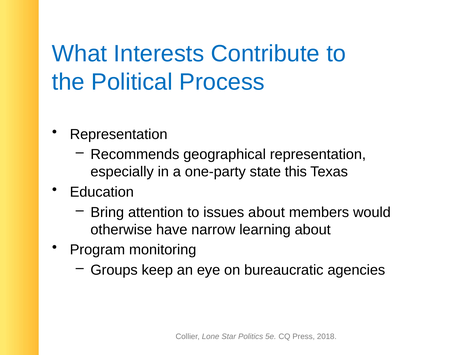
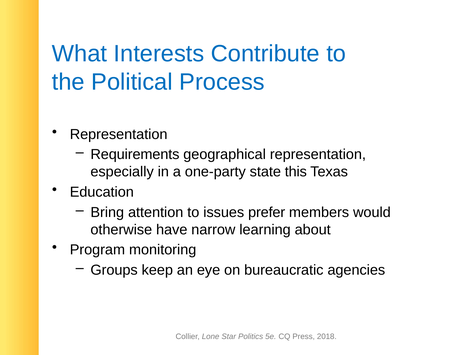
Recommends: Recommends -> Requirements (135, 154)
issues about: about -> prefer (267, 212)
